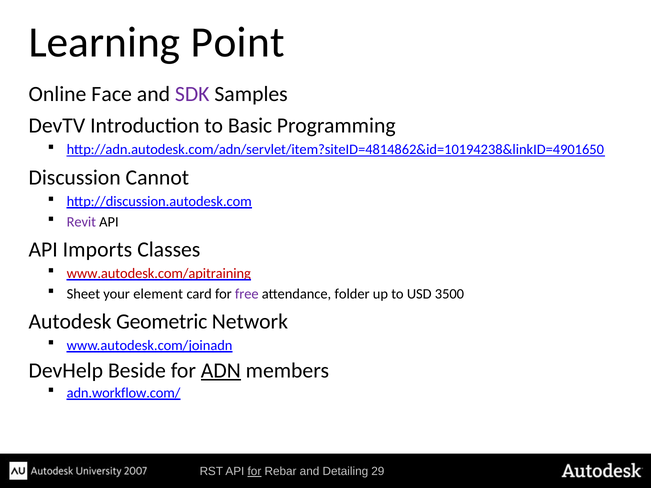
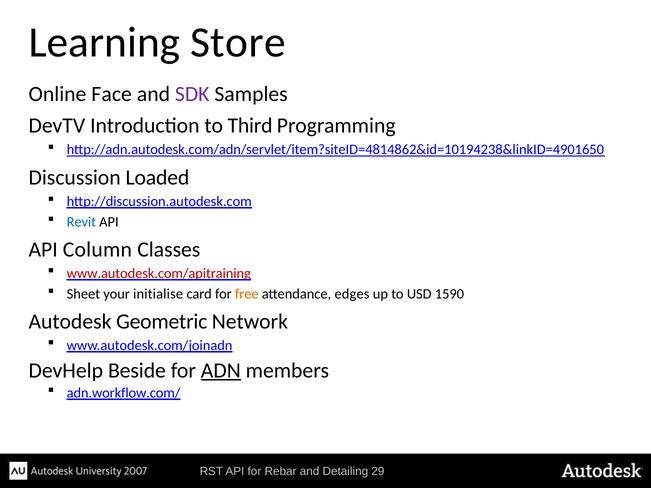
Point: Point -> Store (238, 43)
Basic: Basic -> Third (250, 126)
Cannot: Cannot -> Loaded (157, 178)
Revit colour: purple -> blue (81, 222)
Imports: Imports -> Column (97, 250)
element: element -> initialise (158, 294)
free colour: purple -> orange (247, 294)
folder: folder -> edges (352, 294)
3500: 3500 -> 1590 (449, 294)
for underline: present -> none (254, 472)
